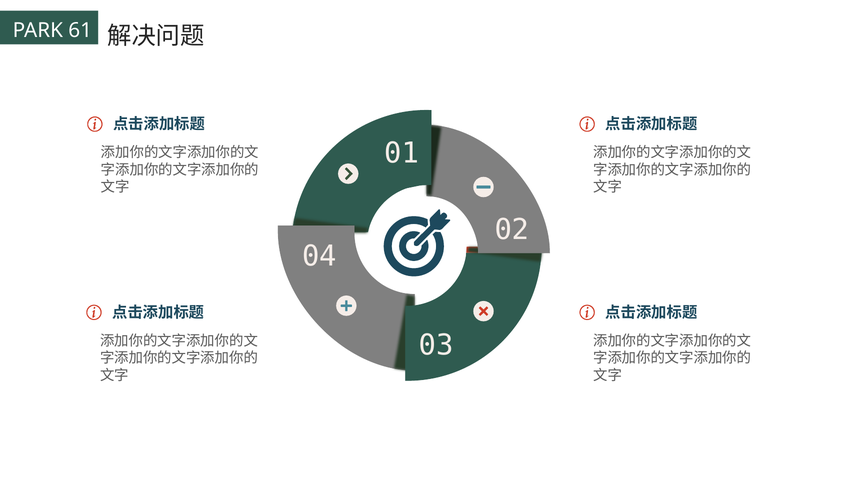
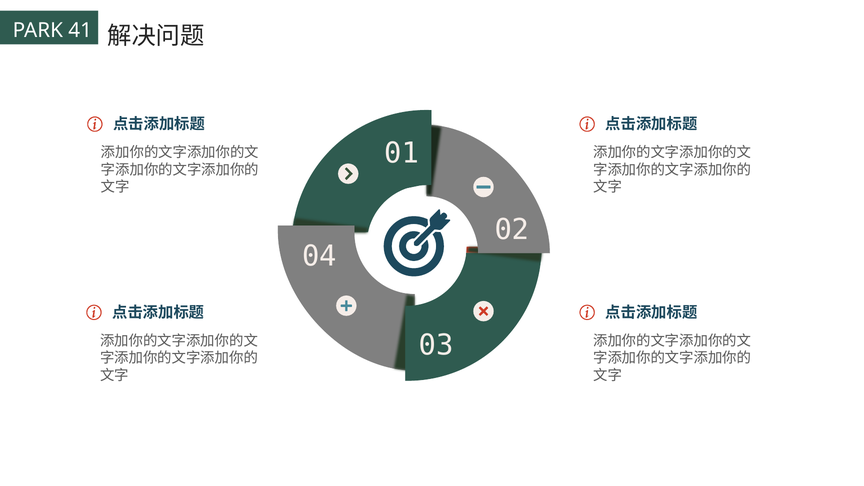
61: 61 -> 41 (80, 30)
